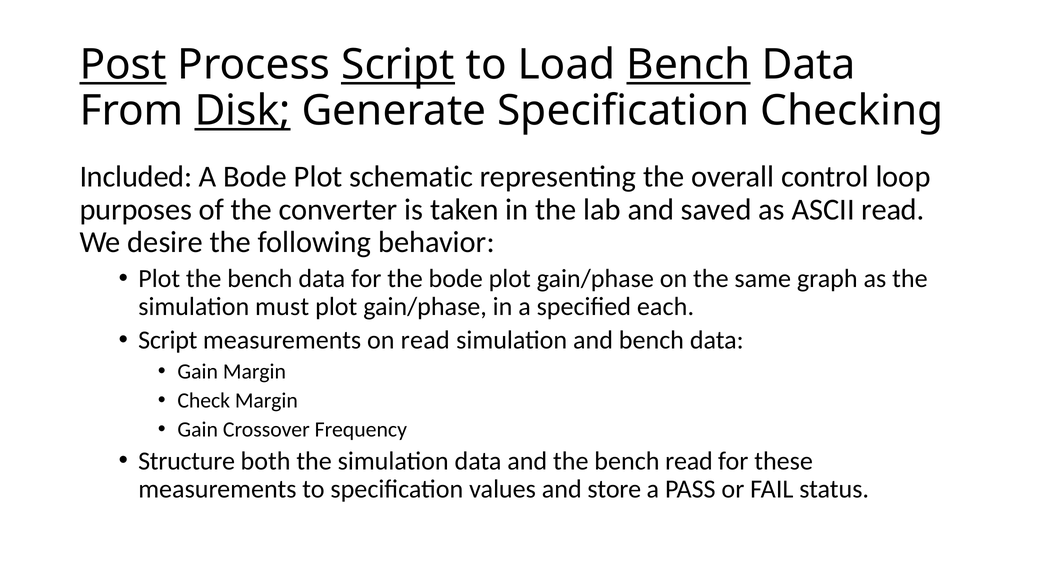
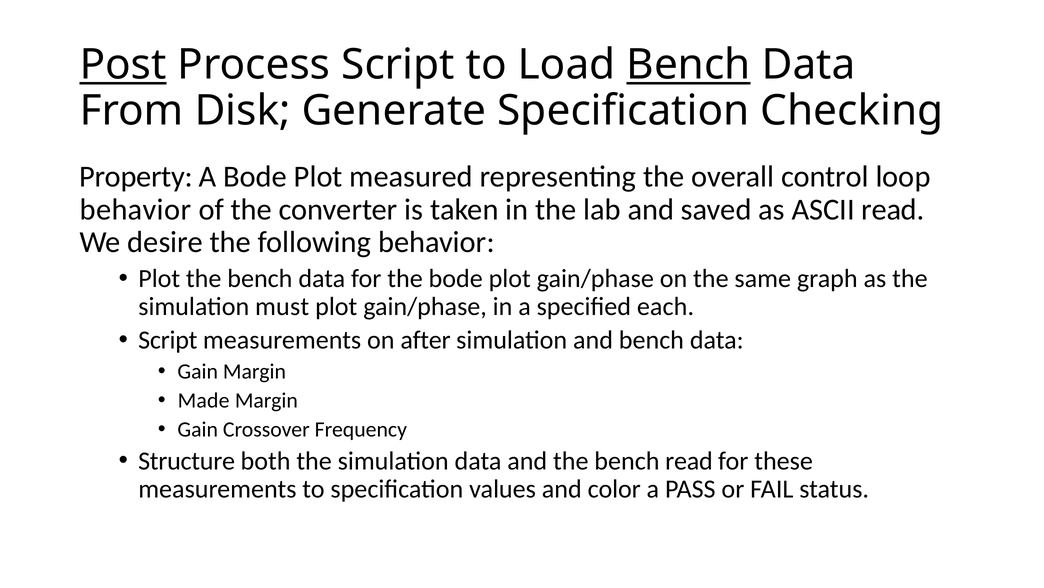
Script underline: present -> none (398, 65)
Disk underline: present -> none (243, 111)
Included: Included -> Property (136, 176)
schematic: schematic -> measured (411, 176)
purposes: purposes -> behavior (136, 209)
on read: read -> after (426, 340)
Check: Check -> Made (204, 400)
store: store -> color (614, 488)
